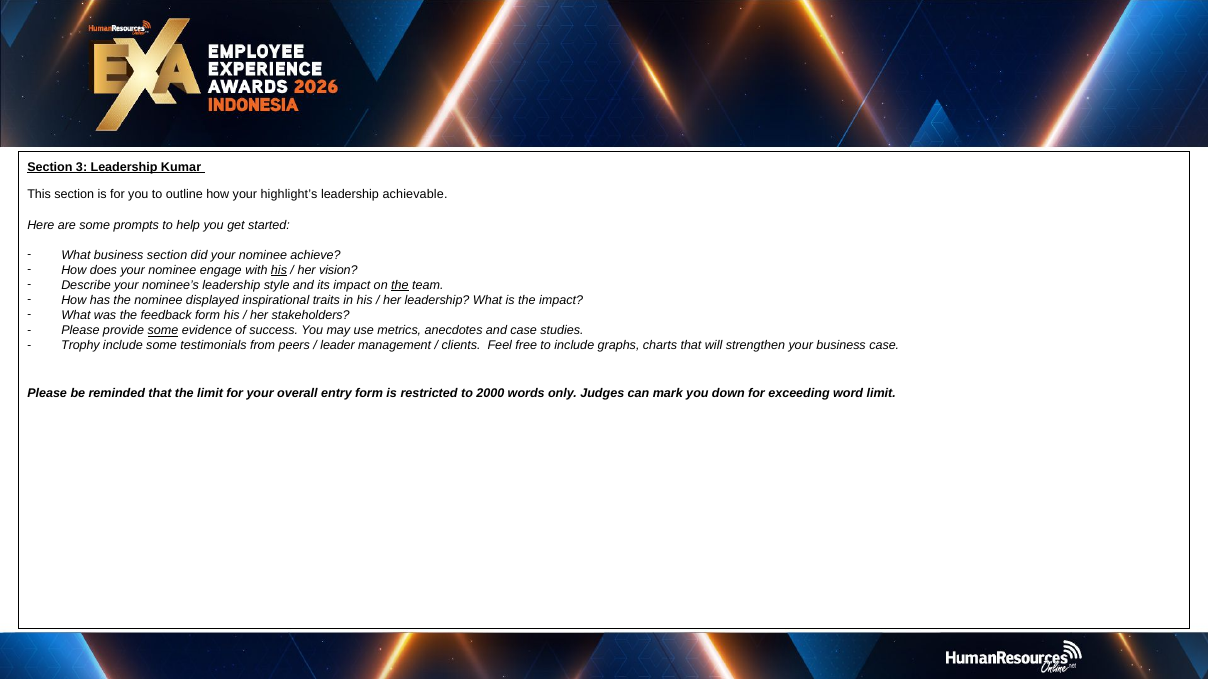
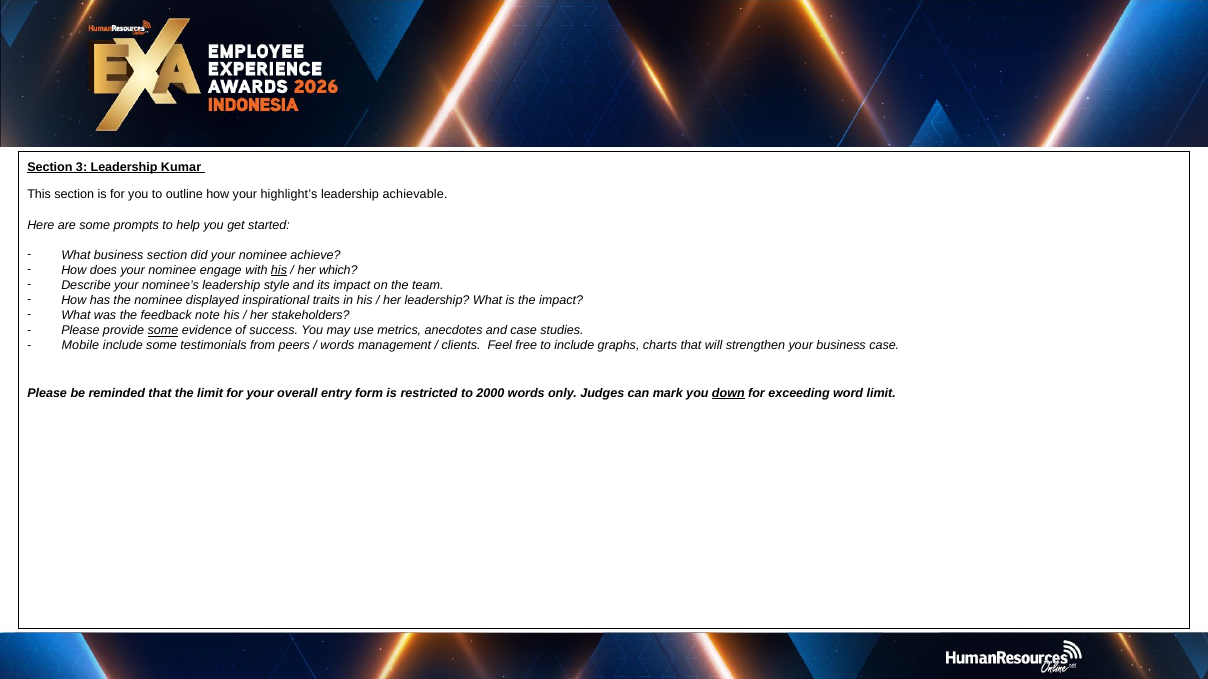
vision: vision -> which (338, 270)
the underline: present -> none (400, 286)
feedback form: form -> note (207, 316)
Trophy: Trophy -> Mobile (80, 346)
leader: leader -> words (337, 346)
down underline: none -> present (728, 393)
